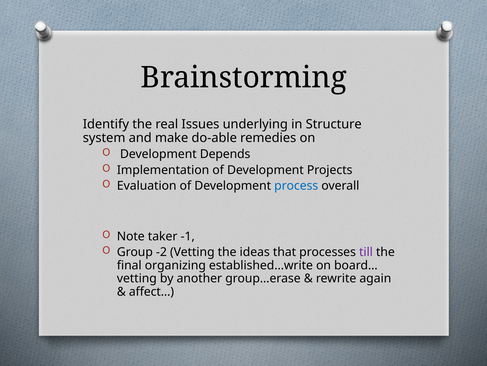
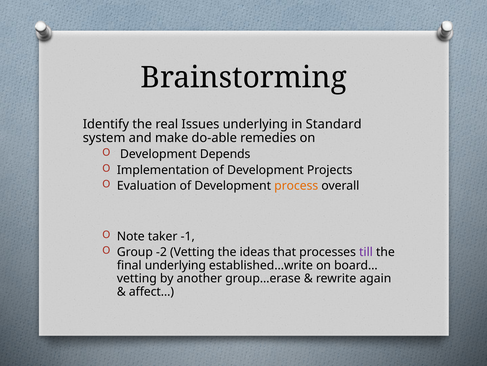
Structure: Structure -> Standard (334, 124)
process colour: blue -> orange (296, 186)
final organizing: organizing -> underlying (175, 265)
